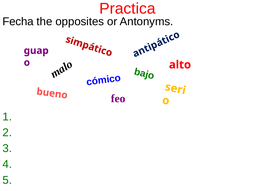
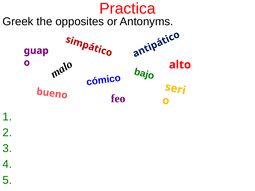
Fecha: Fecha -> Greek (18, 22)
